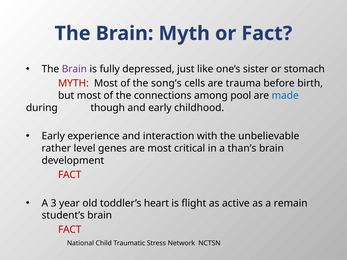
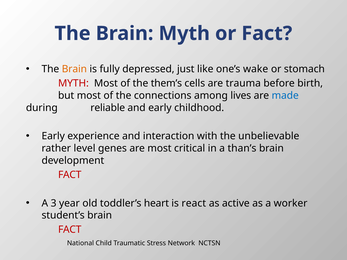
Brain colour: purple -> orange (74, 69)
sister: sister -> wake (256, 69)
song’s: song’s -> them’s (166, 83)
pool: pool -> lives (241, 96)
though: though -> reliable (108, 108)
flight: flight -> react (194, 203)
remain: remain -> worker (291, 203)
